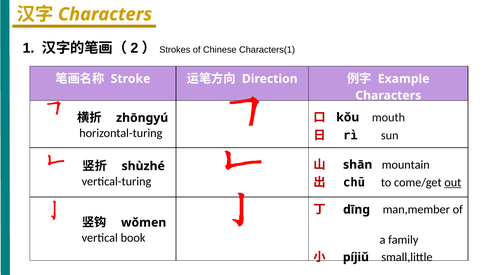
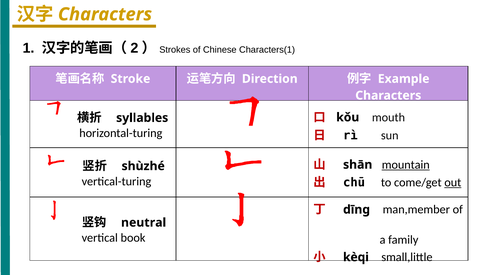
zhōnɡyú: zhōnɡyú -> syllables (142, 118)
mountain underline: none -> present (406, 164)
wǒmen: wǒmen -> neutral (144, 222)
píjiǔ: píjiǔ -> kèqi (356, 257)
